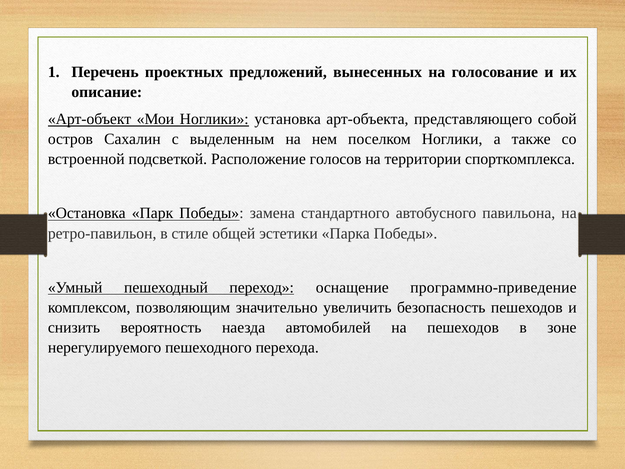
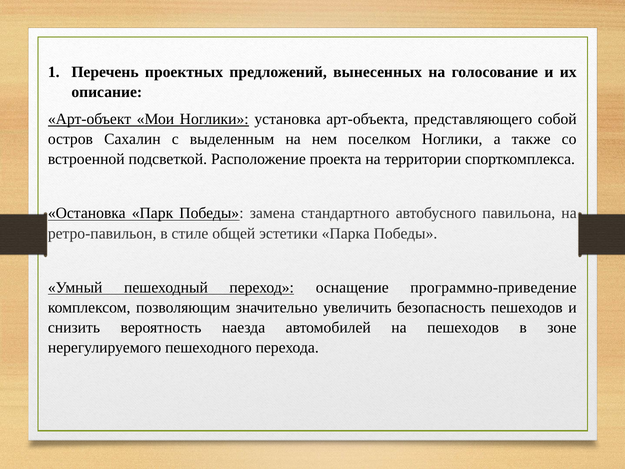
голосов: голосов -> проекта (336, 159)
